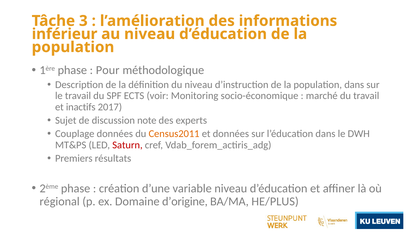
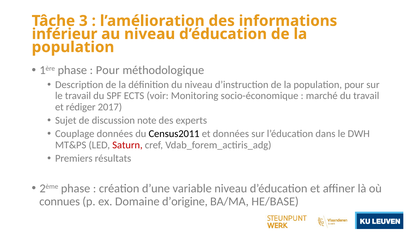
population dans: dans -> pour (354, 85)
inactifs: inactifs -> rédiger (81, 107)
Census2011 colour: orange -> black (174, 134)
régional: régional -> connues (60, 201)
HE/PLUS: HE/PLUS -> HE/BASE (275, 201)
